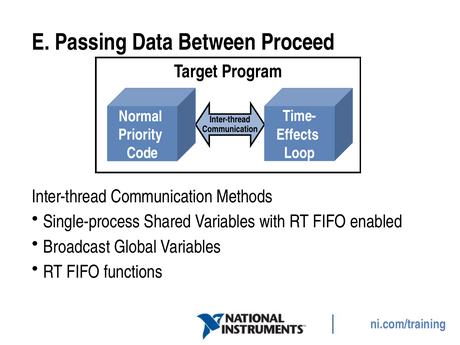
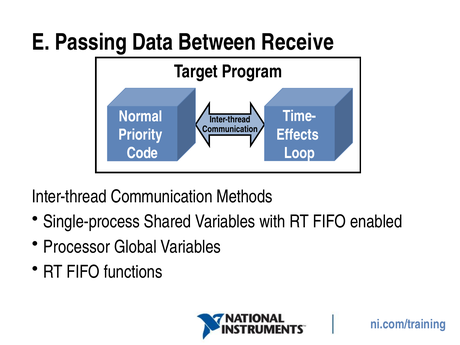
Proceed: Proceed -> Receive (298, 42)
Broadcast: Broadcast -> Processor (77, 247)
